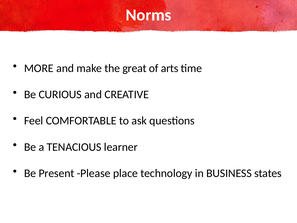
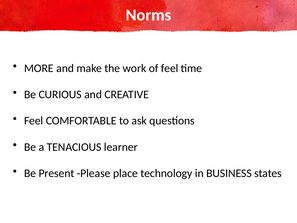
great: great -> work (134, 68)
of arts: arts -> feel (170, 68)
